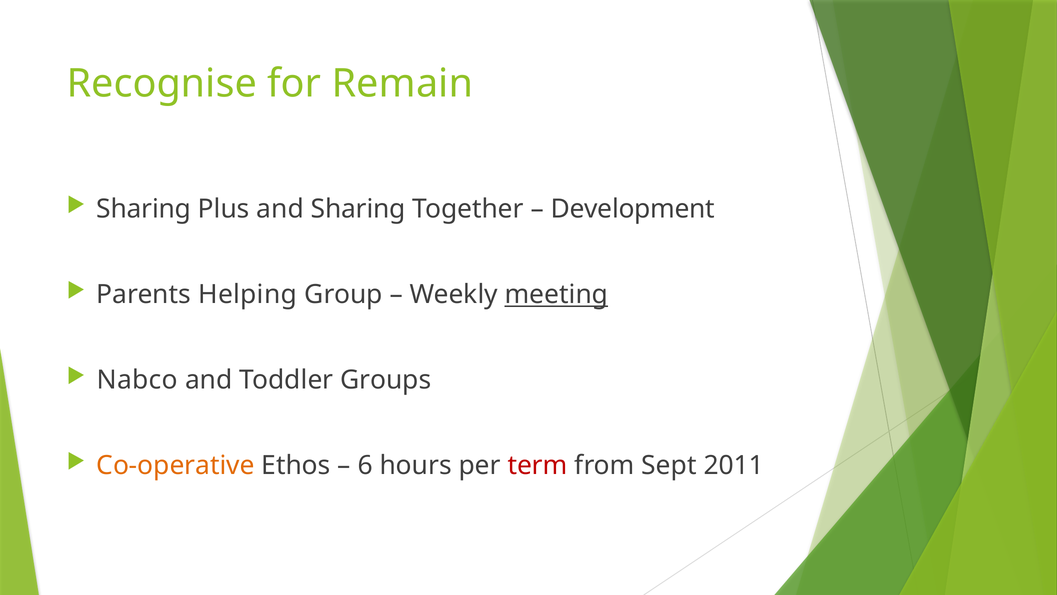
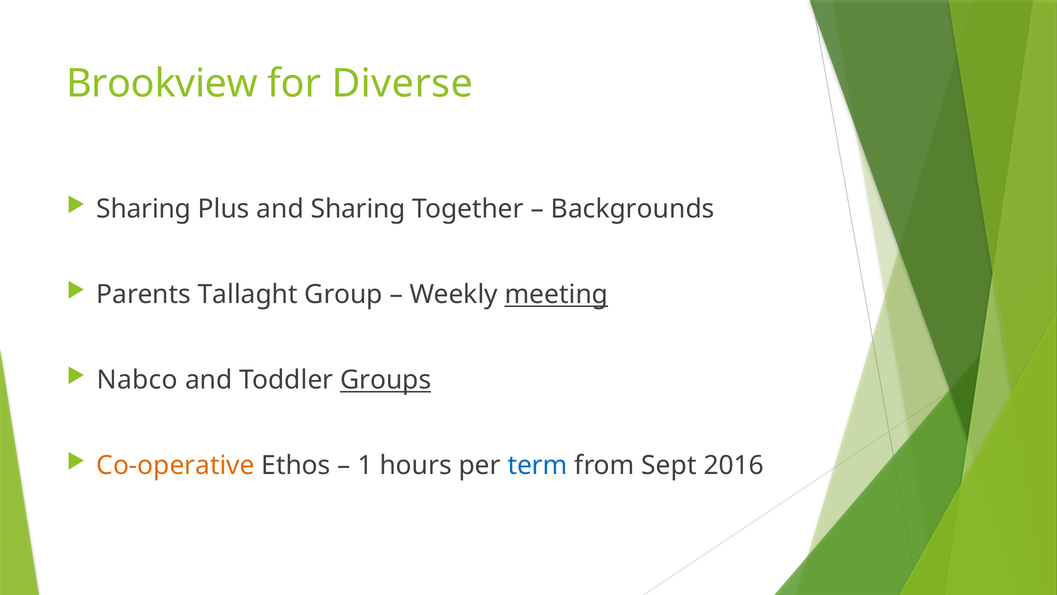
Recognise: Recognise -> Brookview (162, 83)
Remain: Remain -> Diverse (402, 83)
Development: Development -> Backgrounds (633, 209)
Helping: Helping -> Tallaght (248, 294)
Groups underline: none -> present (386, 380)
6: 6 -> 1 (365, 465)
term colour: red -> blue (538, 465)
2011: 2011 -> 2016 (734, 465)
